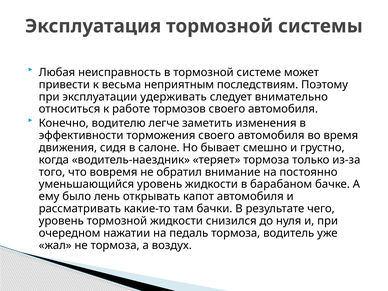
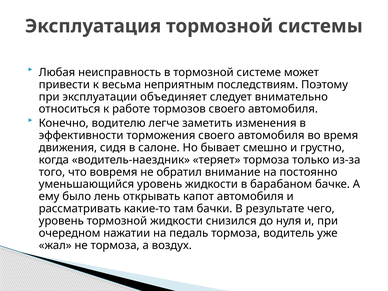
удерживать: удерживать -> объединяет (174, 97)
